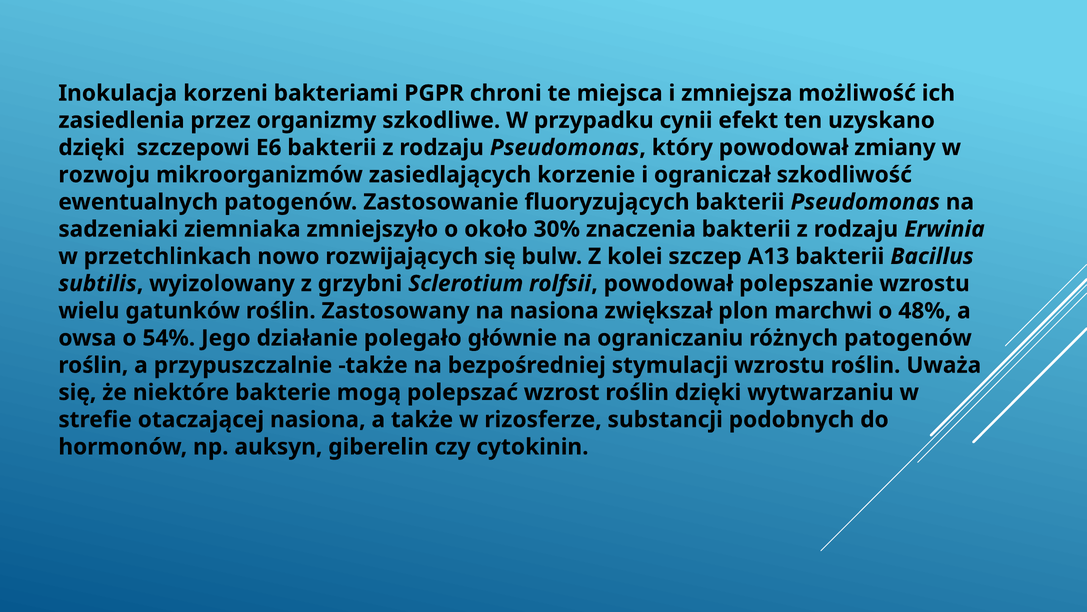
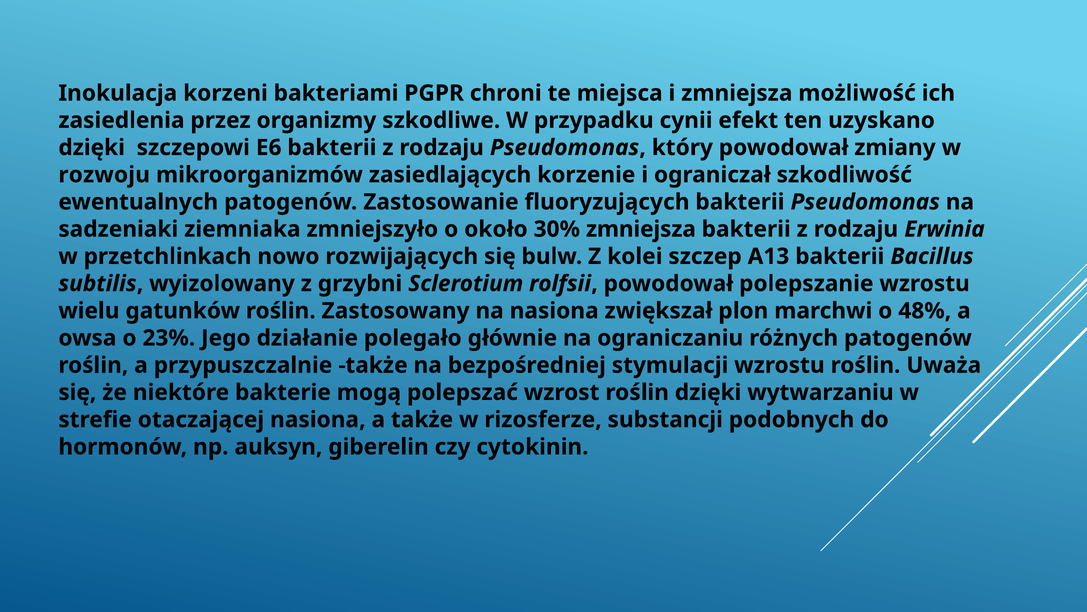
30% znaczenia: znaczenia -> zmniejsza (641, 229)
54%: 54% -> 23% (169, 338)
